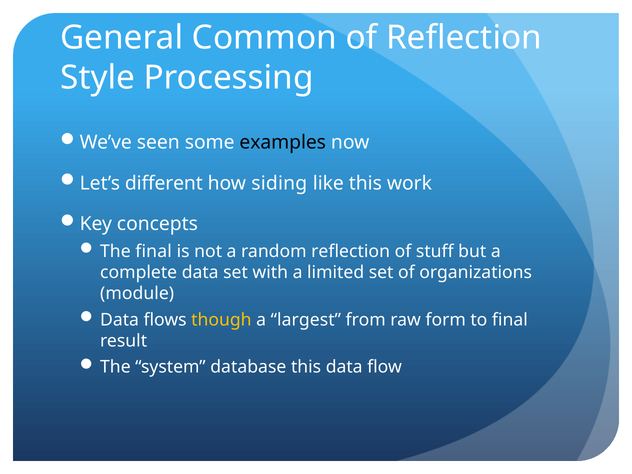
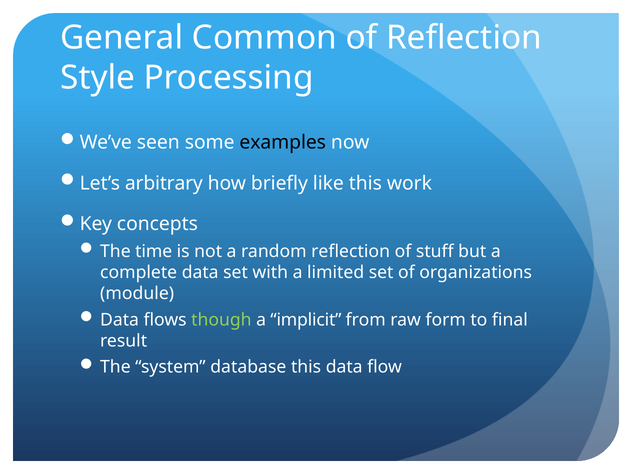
different: different -> arbitrary (164, 183)
siding: siding -> briefly (279, 183)
The final: final -> time (154, 251)
though colour: yellow -> light green (221, 320)
largest: largest -> implicit (306, 320)
